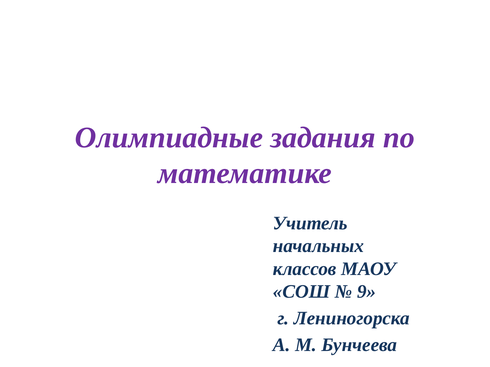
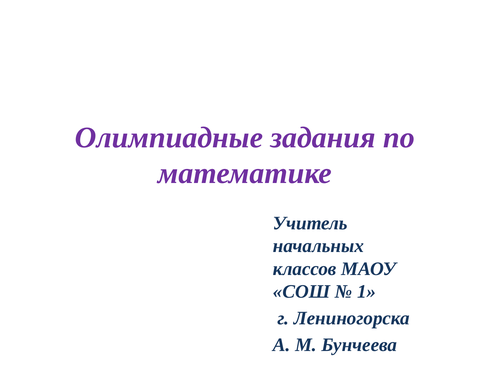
9: 9 -> 1 (367, 292)
